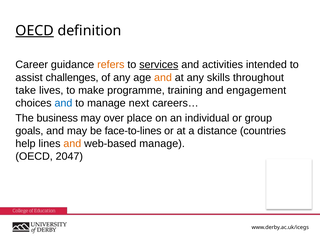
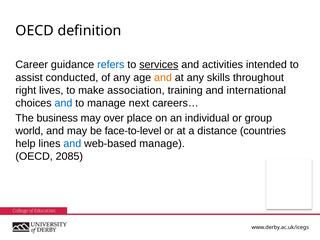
OECD underline: present -> none (35, 31)
refers colour: orange -> blue (111, 65)
challenges: challenges -> conducted (72, 78)
take: take -> right (26, 90)
programme: programme -> association (136, 90)
engagement: engagement -> international (256, 90)
goals: goals -> world (29, 131)
face-to-lines: face-to-lines -> face-to-level (133, 131)
and colour: orange -> blue (72, 144)
2047: 2047 -> 2085 (69, 156)
